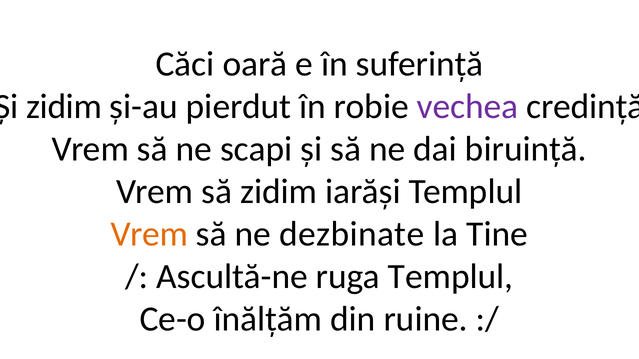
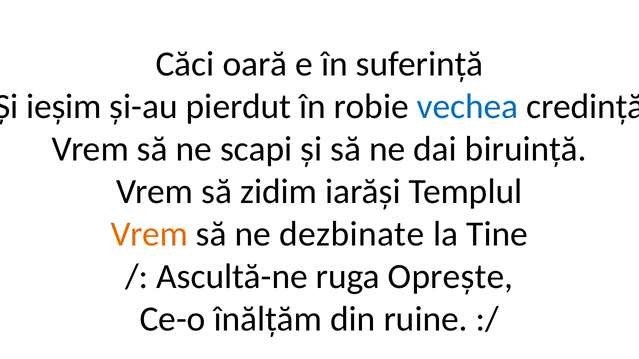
zidim: zidim -> ieșim (64, 107)
vechea colour: purple -> blue (468, 107)
ruga Templul: Templul -> Oprește (451, 277)
